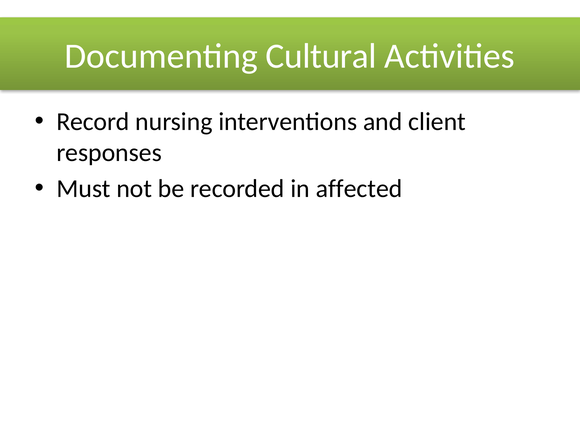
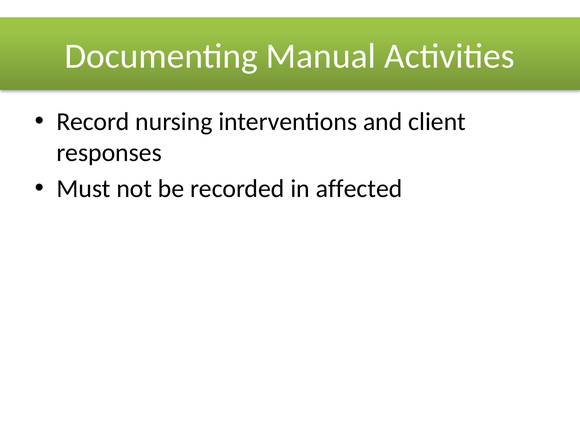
Cultural: Cultural -> Manual (321, 56)
